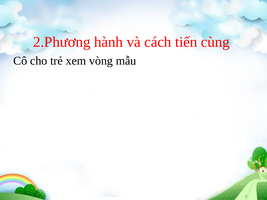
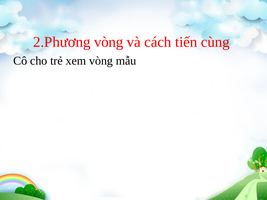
2.Phương hành: hành -> vòng (109, 42)
